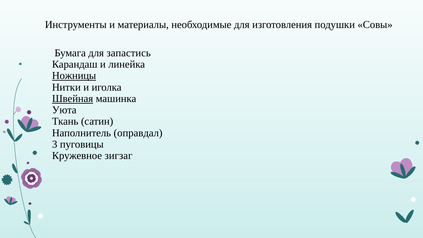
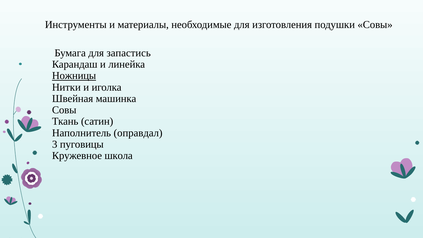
Швейная underline: present -> none (73, 99)
Уюта: Уюта -> Совы (64, 110)
зигзаг: зигзаг -> школа (119, 156)
